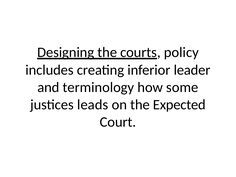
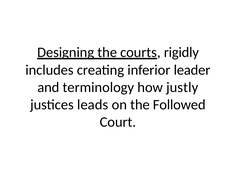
policy: policy -> rigidly (181, 52)
some: some -> justly (182, 87)
Expected: Expected -> Followed (179, 105)
